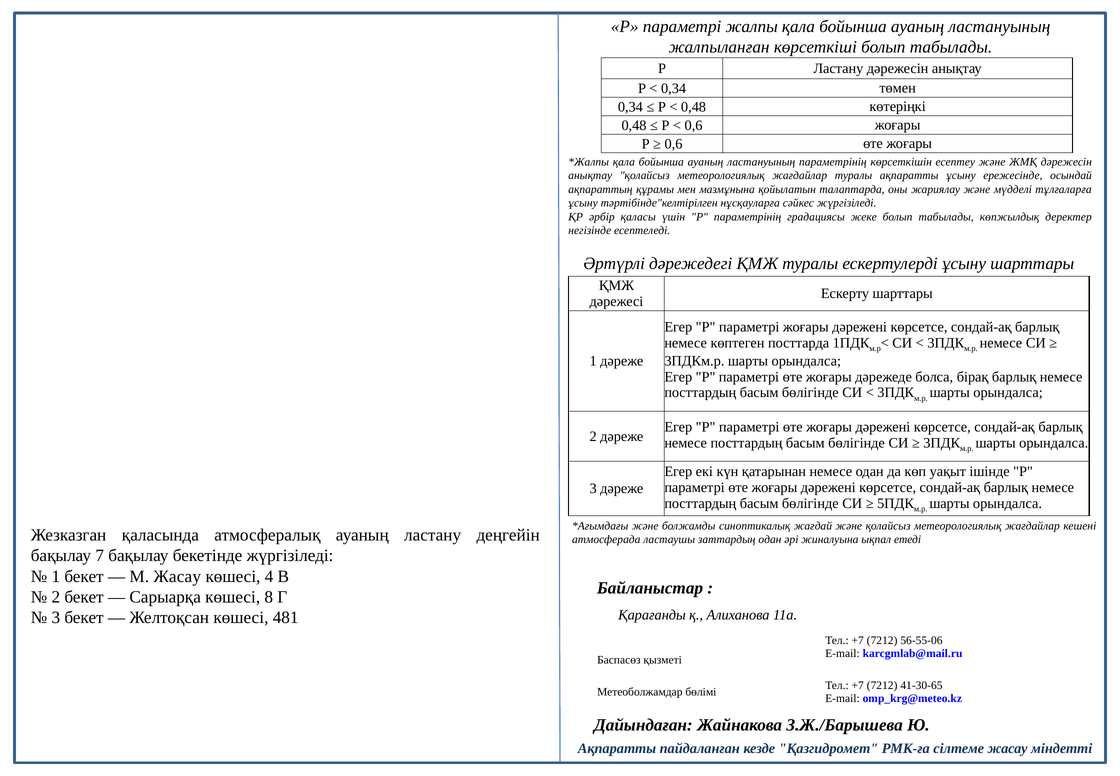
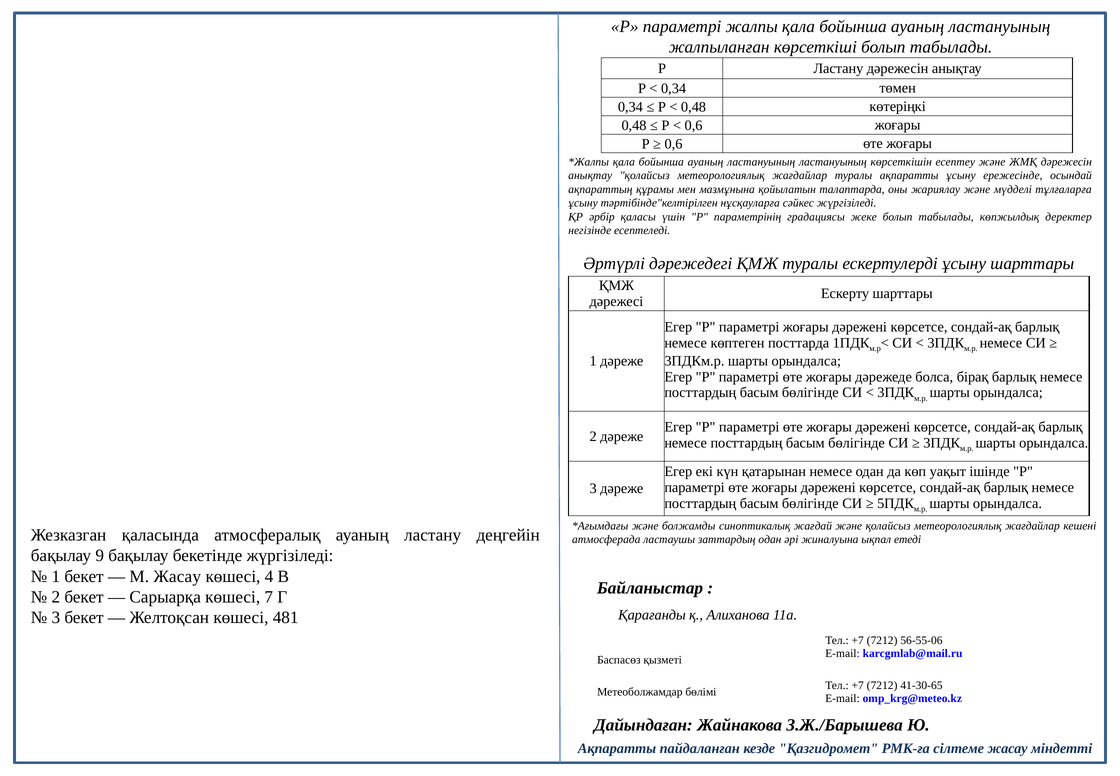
ластануының параметрінің: параметрінің -> ластануының (833, 162)
7: 7 -> 9 (100, 555)
8: 8 -> 7 (269, 597)
